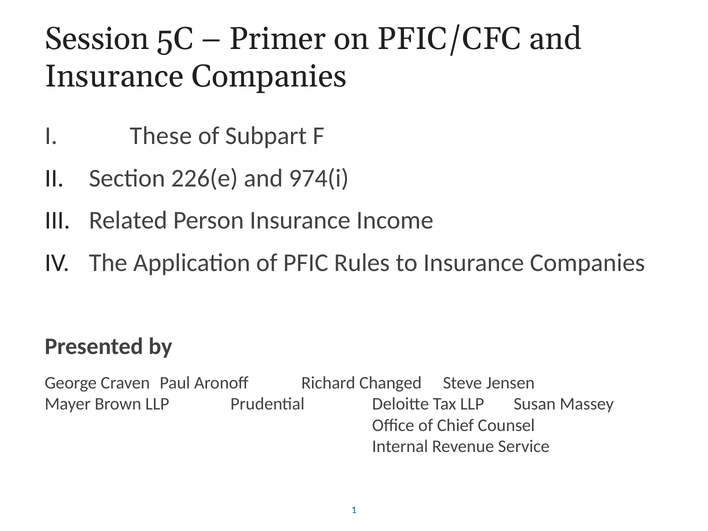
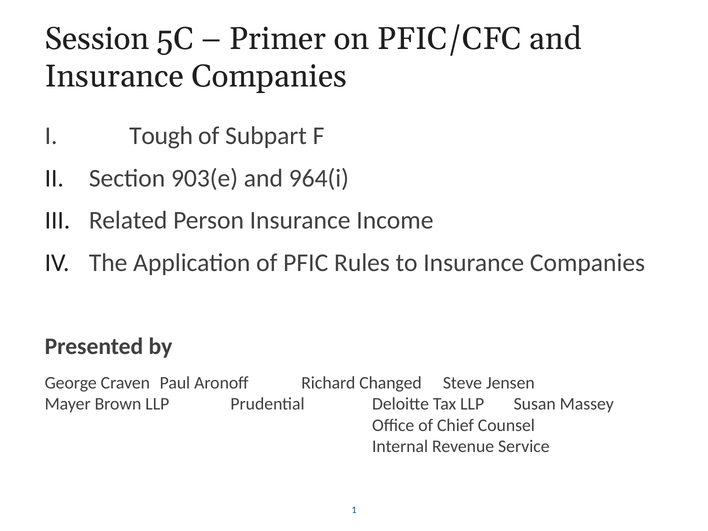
These: These -> Tough (161, 136)
226(e: 226(e -> 903(e (205, 178)
974(i: 974(i -> 964(i (319, 178)
